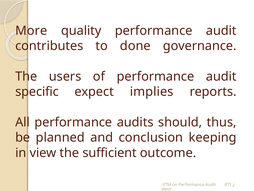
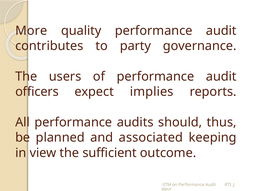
done: done -> party (135, 46)
specific: specific -> officers (37, 91)
conclusion: conclusion -> associated (151, 137)
